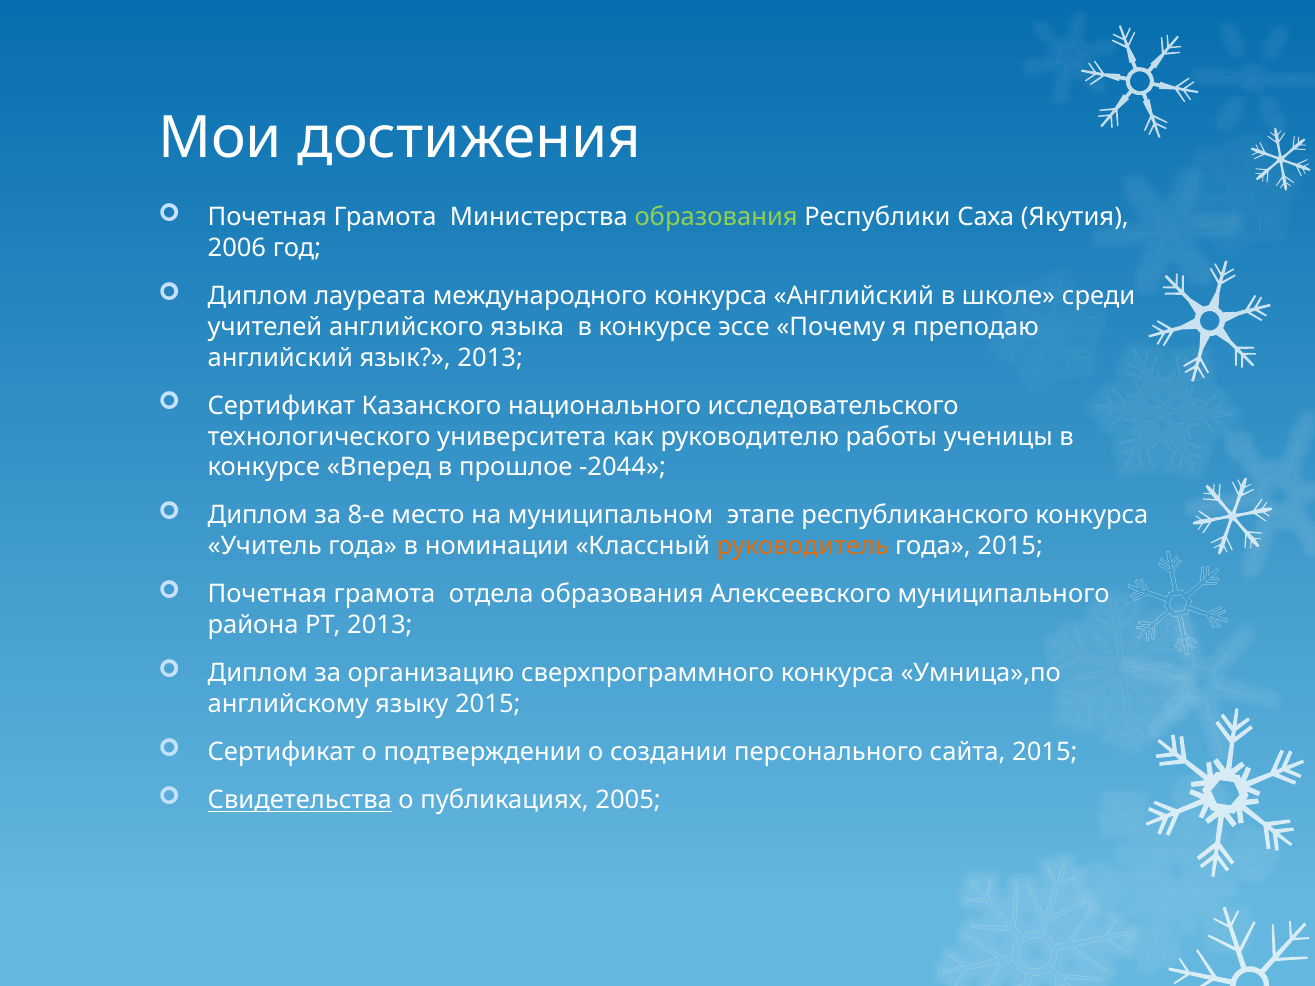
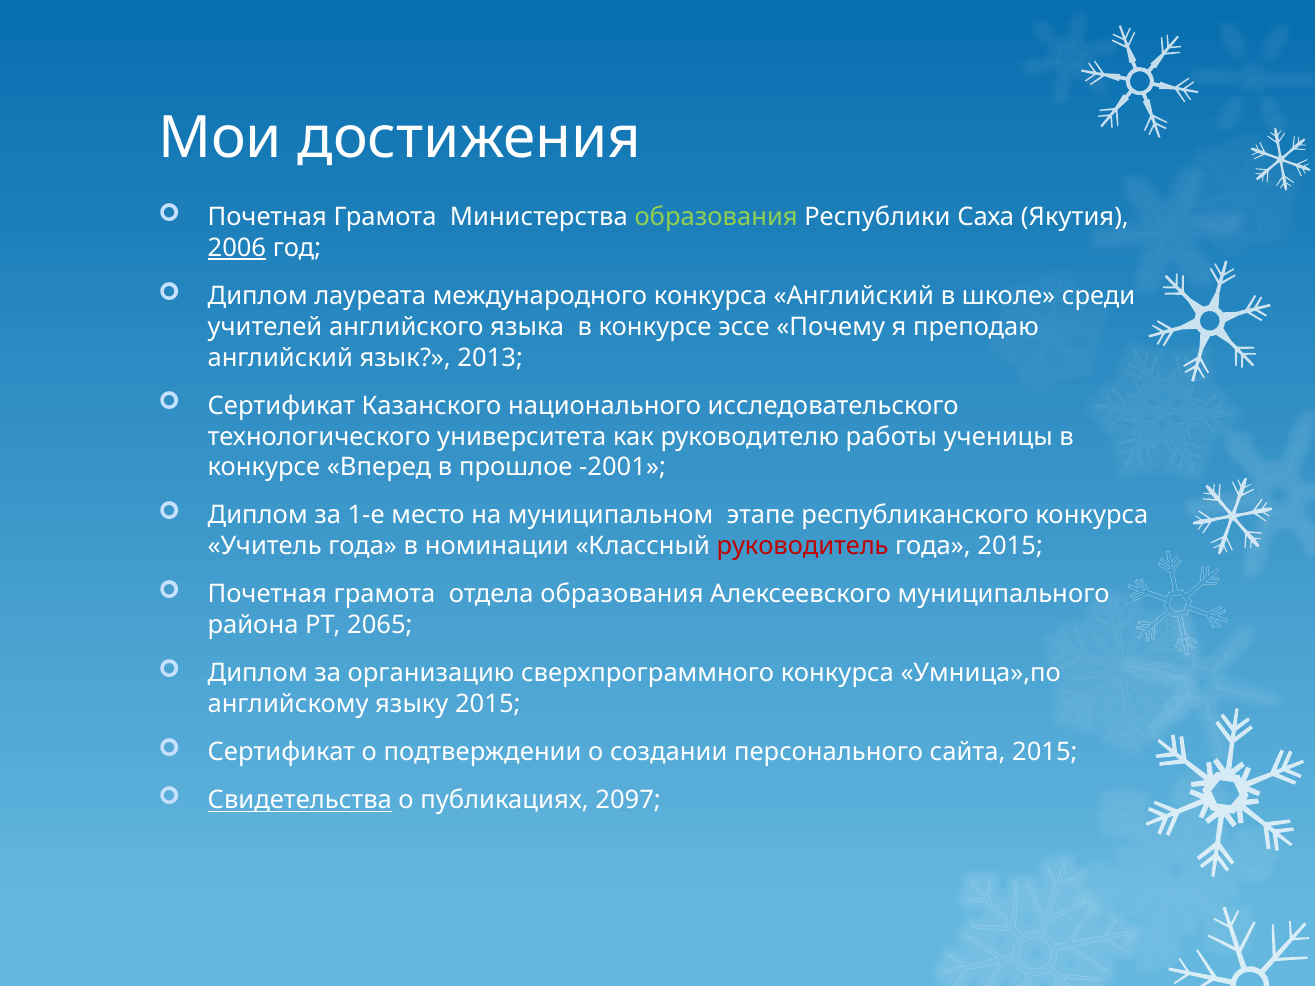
2006 underline: none -> present (237, 248)
-2044: -2044 -> -2001 (623, 467)
8-е: 8-е -> 1-е (366, 516)
руководитель colour: orange -> red (803, 546)
РТ 2013: 2013 -> 2065 (380, 625)
2005: 2005 -> 2097 (628, 801)
